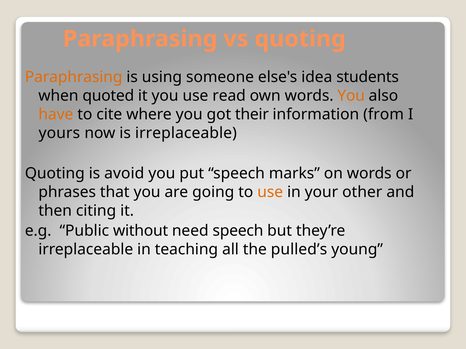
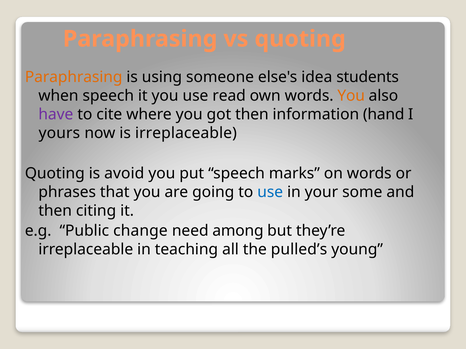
when quoted: quoted -> speech (108, 96)
have colour: orange -> purple (56, 114)
got their: their -> then (252, 114)
from: from -> hand (384, 114)
use colour: orange -> blue (270, 192)
other: other -> some (362, 192)
without: without -> change (140, 231)
need speech: speech -> among (238, 231)
